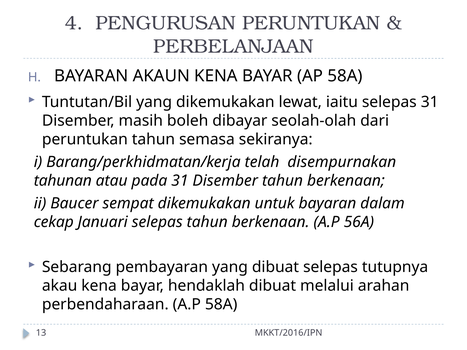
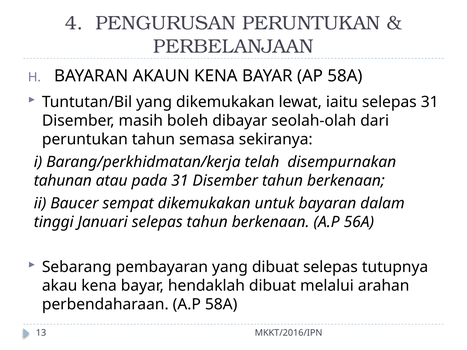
cekap: cekap -> tinggi (54, 222)
